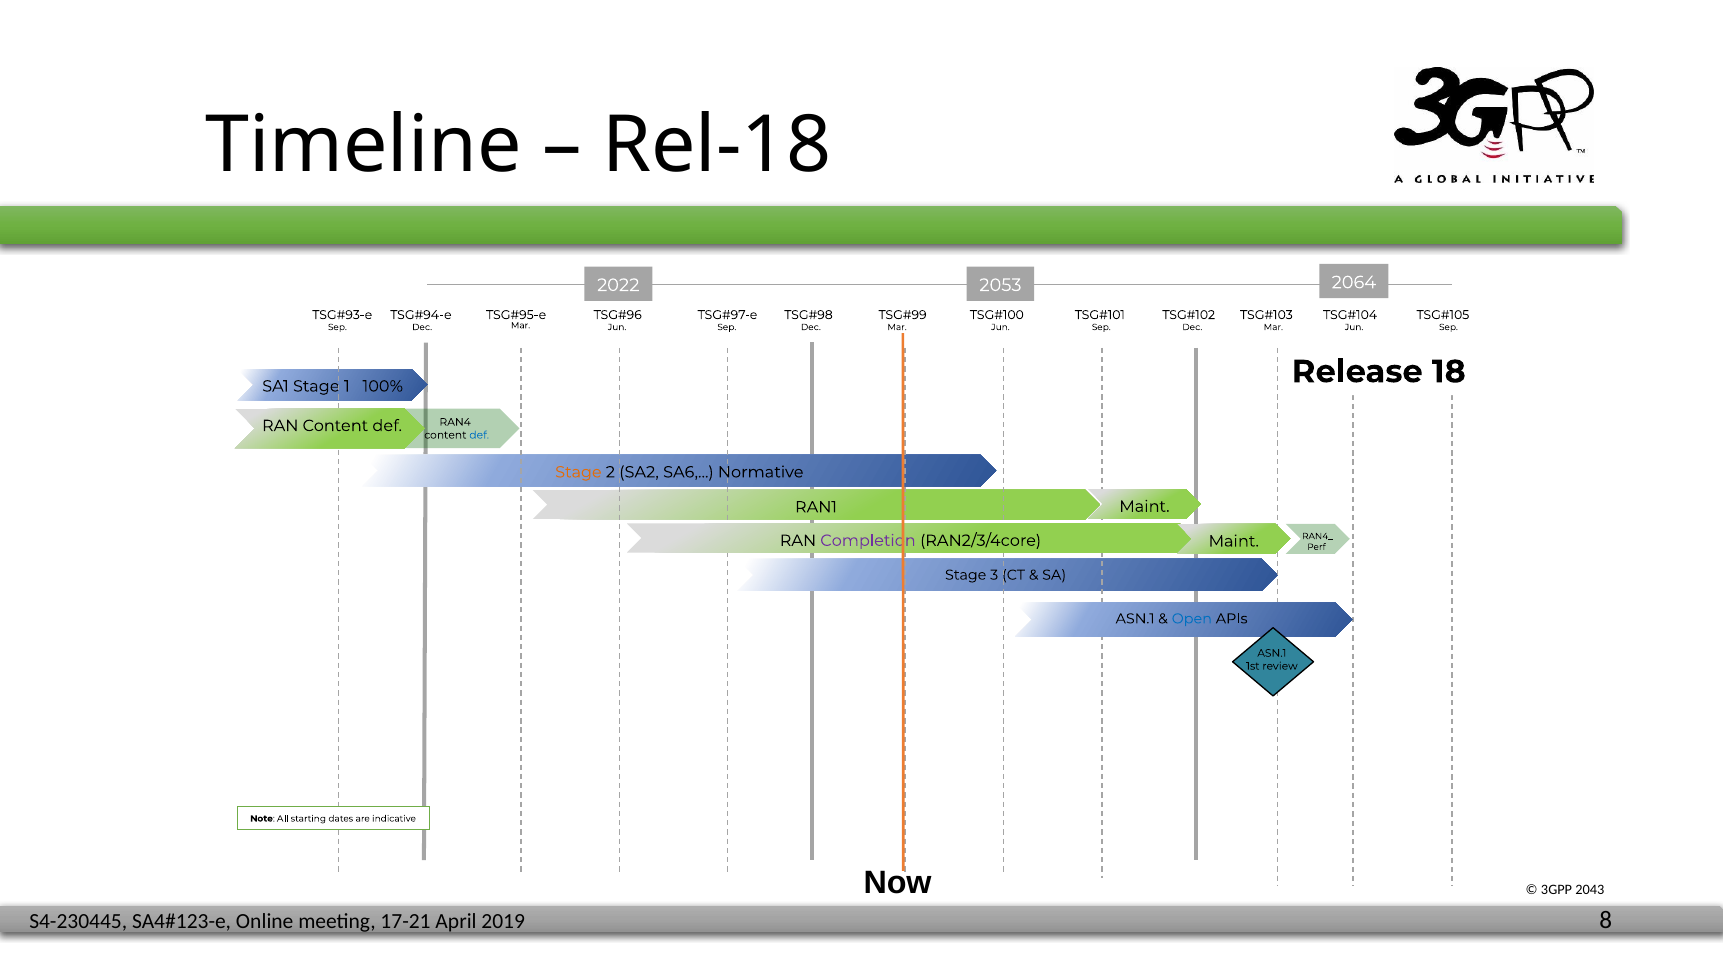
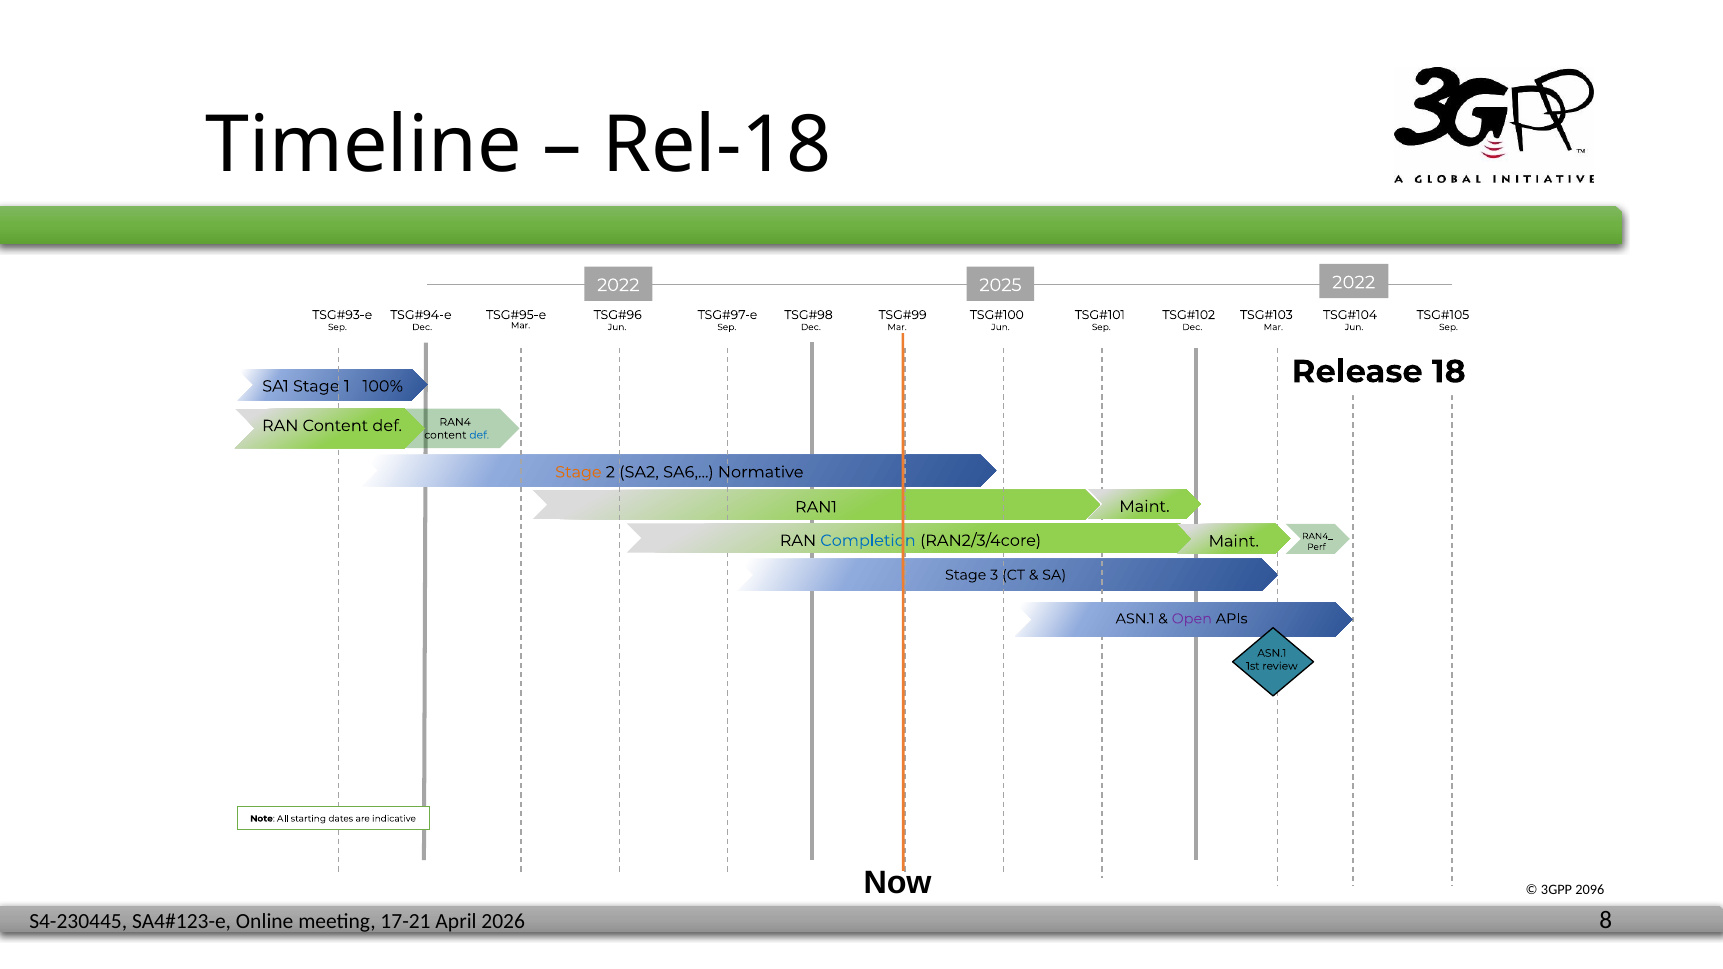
2064: 2064 -> 2022 (1354, 282)
2053: 2053 -> 2025 (1000, 285)
Completion colour: purple -> blue (868, 541)
Open colour: blue -> purple (1192, 619)
2043: 2043 -> 2096 (1590, 890)
2019: 2019 -> 2026 (503, 921)
